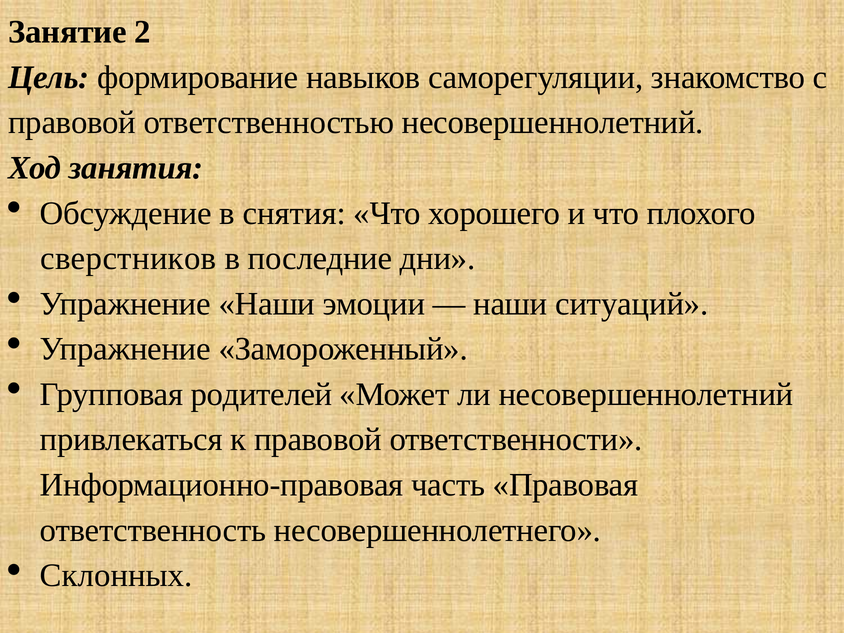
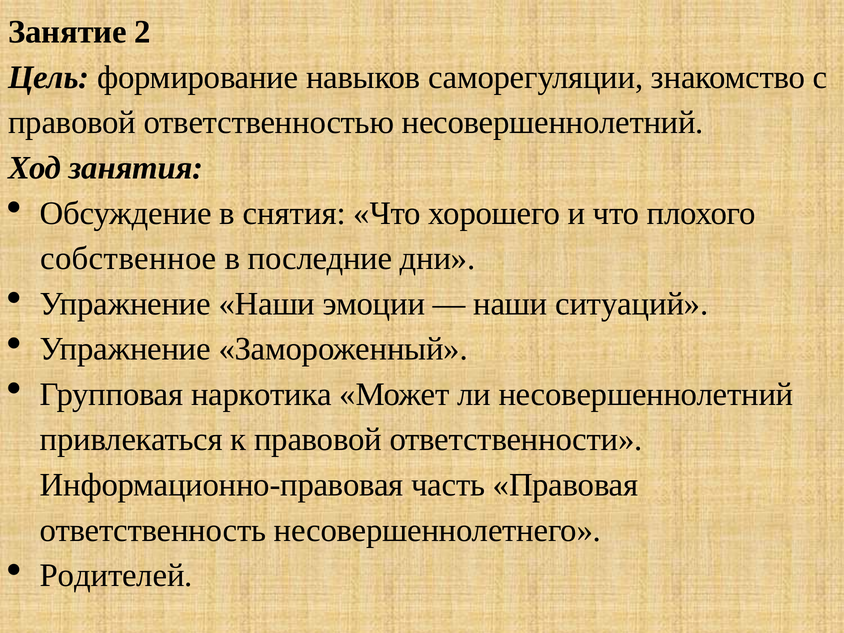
сверстников: сверстников -> собственное (128, 258)
родителей: родителей -> наркотика (262, 394)
Склонных: Склонных -> Родителей (116, 576)
